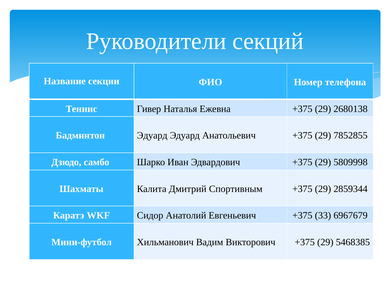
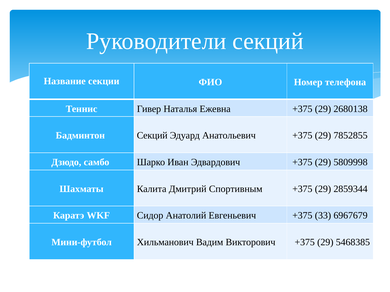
Бадминтон Эдуард: Эдуард -> Секций (152, 136)
